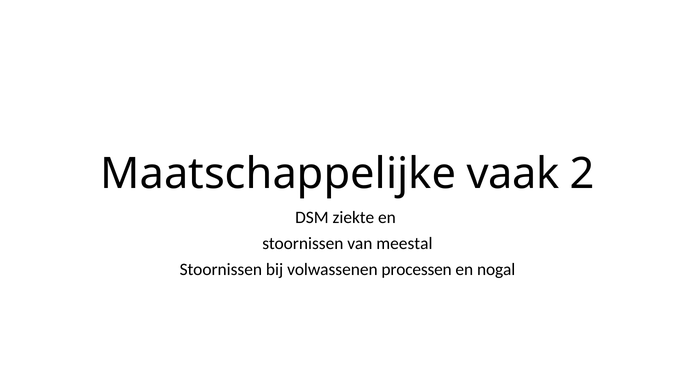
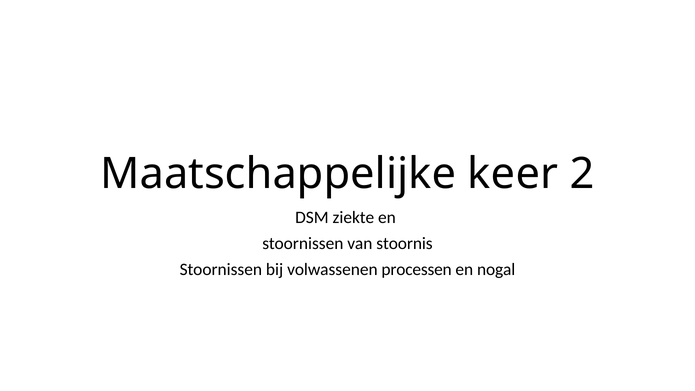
vaak: vaak -> keer (513, 174)
meestal: meestal -> stoornis (404, 243)
